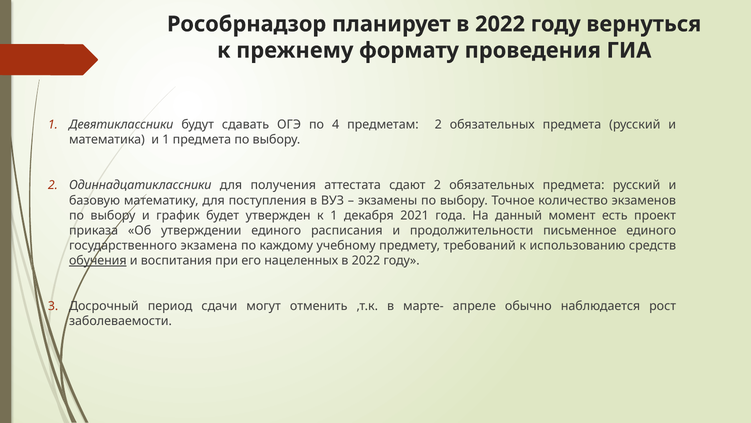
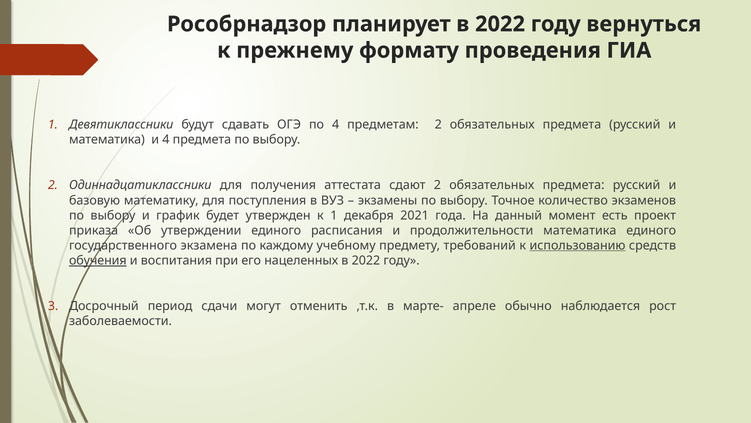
и 1: 1 -> 4 (166, 139)
продолжительности письменное: письменное -> математика (580, 230)
использованию underline: none -> present (578, 245)
